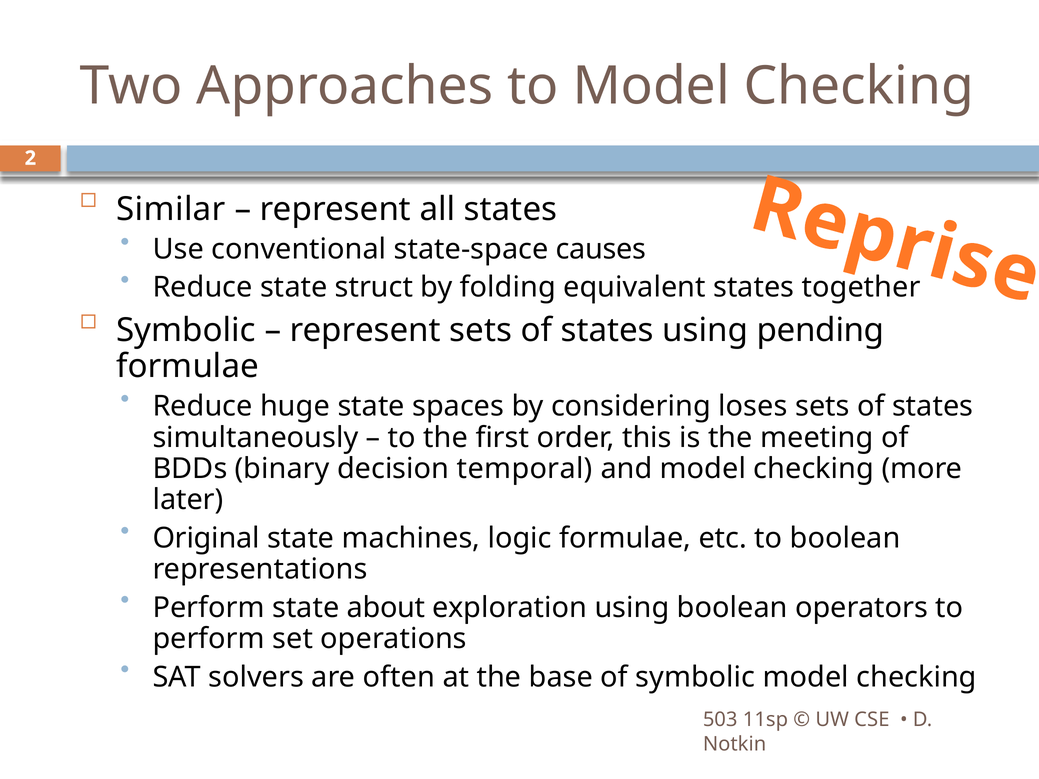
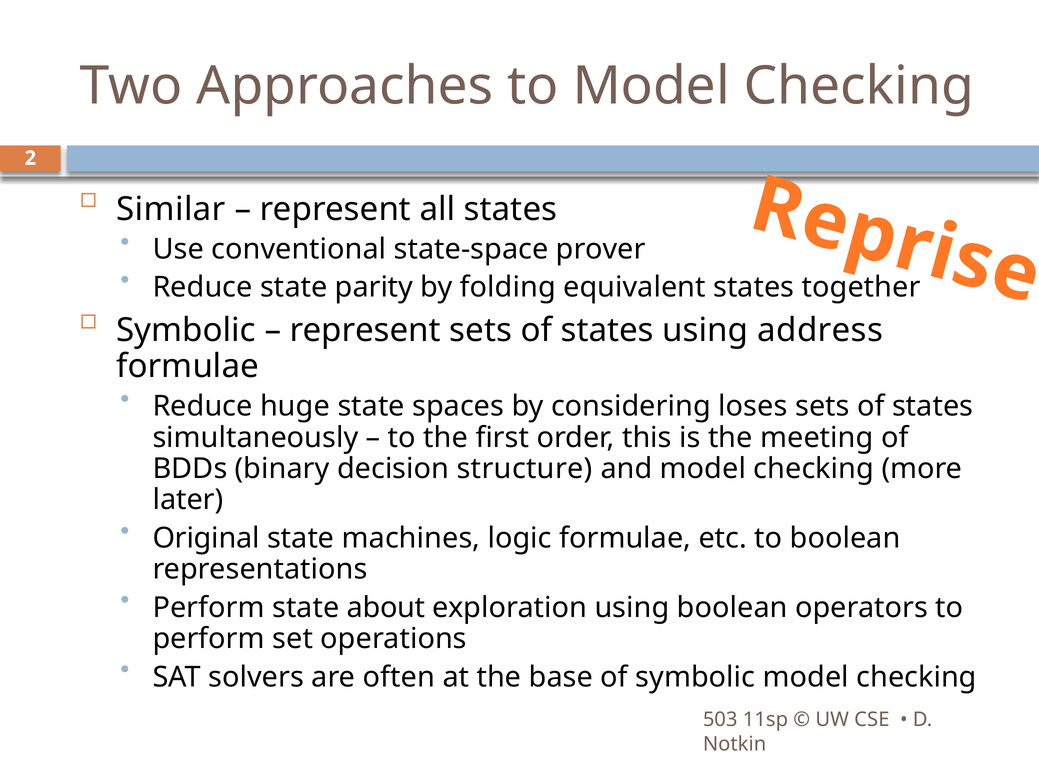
causes: causes -> prover (601, 249)
struct: struct -> parity (374, 288)
pending: pending -> address (820, 331)
temporal: temporal -> structure (525, 469)
